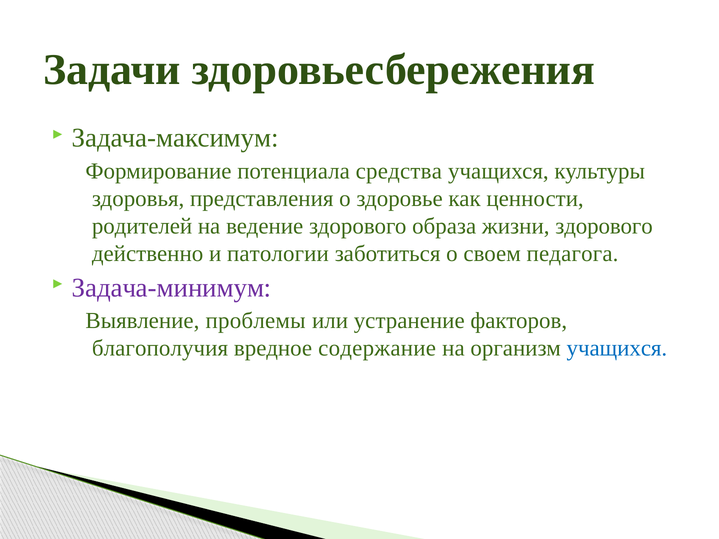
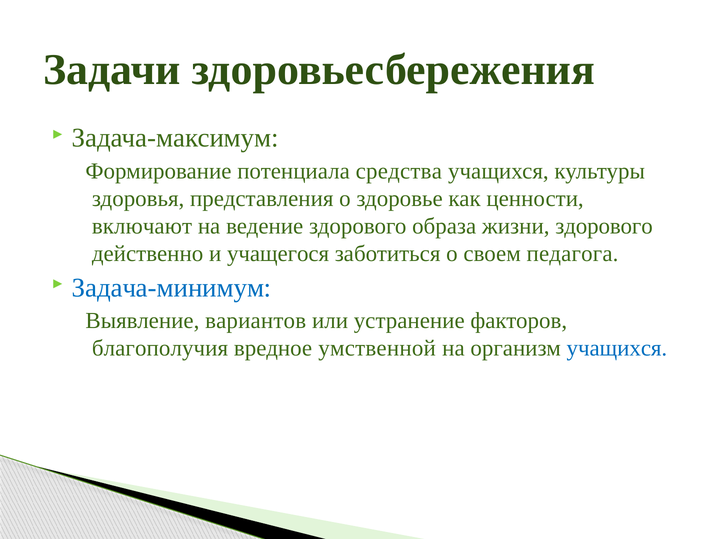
родителей: родителей -> включают (142, 226)
патологии: патологии -> учащегося (278, 254)
Задача-минимум colour: purple -> blue (172, 288)
проблемы: проблемы -> вариантов (256, 321)
содержание: содержание -> умственной (377, 348)
